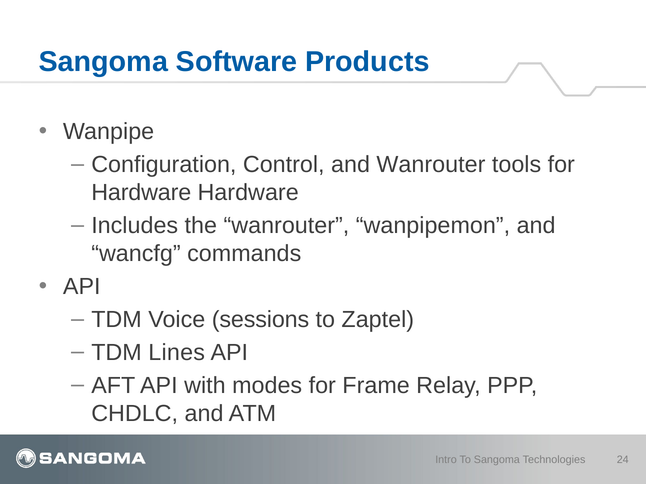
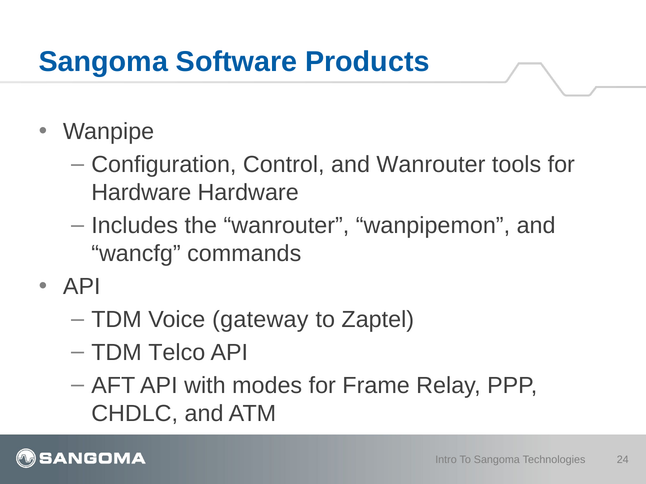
sessions: sessions -> gateway (260, 320)
Lines: Lines -> Telco (177, 353)
